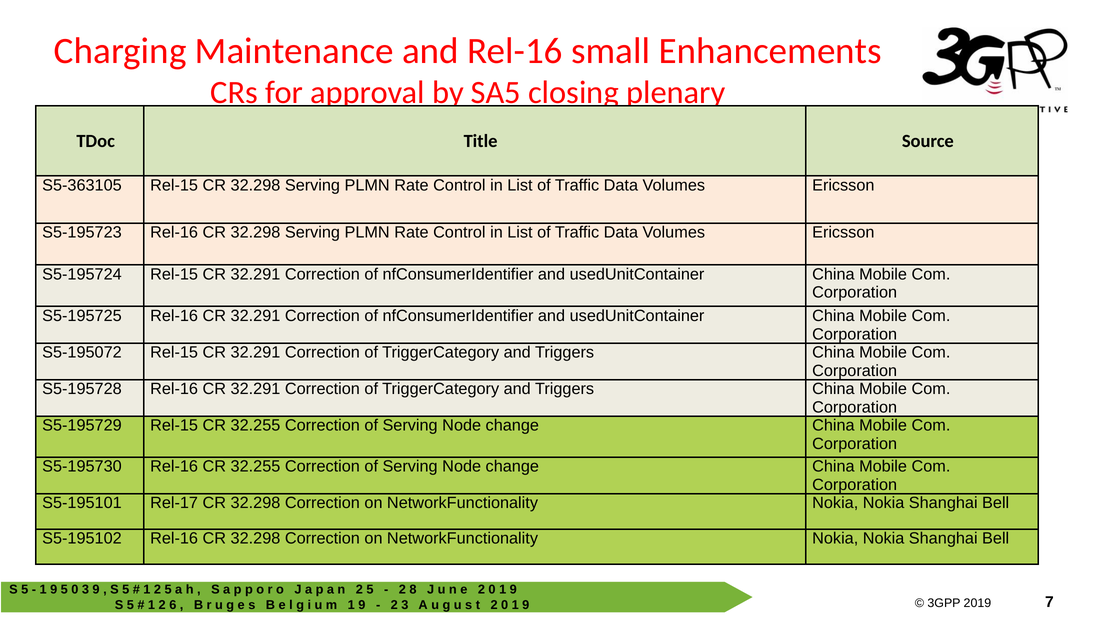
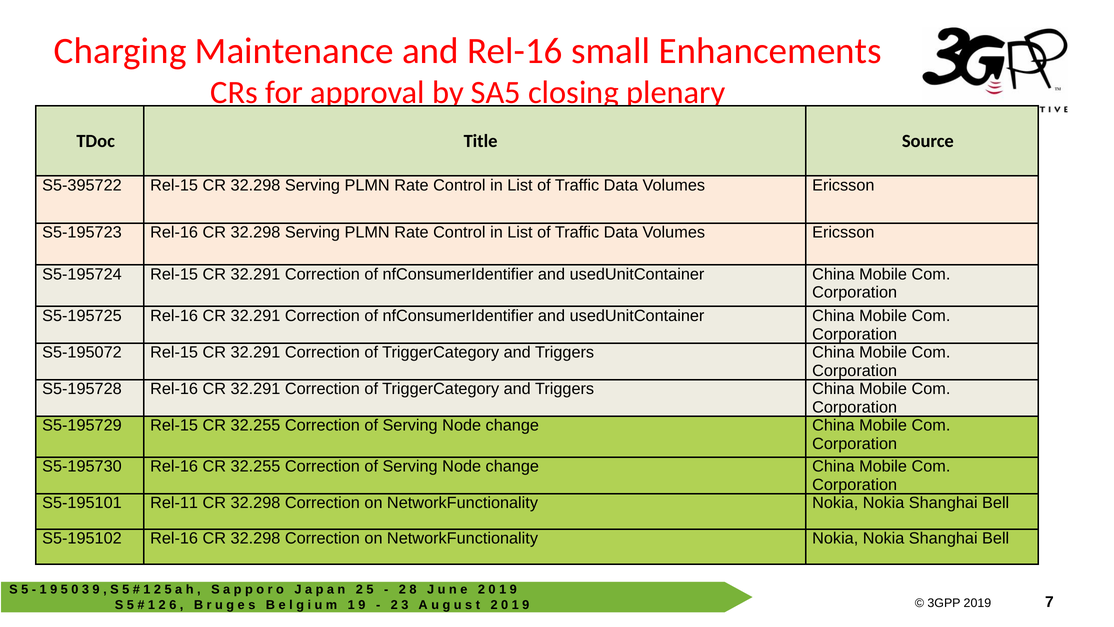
S5-363105: S5-363105 -> S5-395722 (82, 185)
Rel-17: Rel-17 -> Rel-11 (174, 503)
